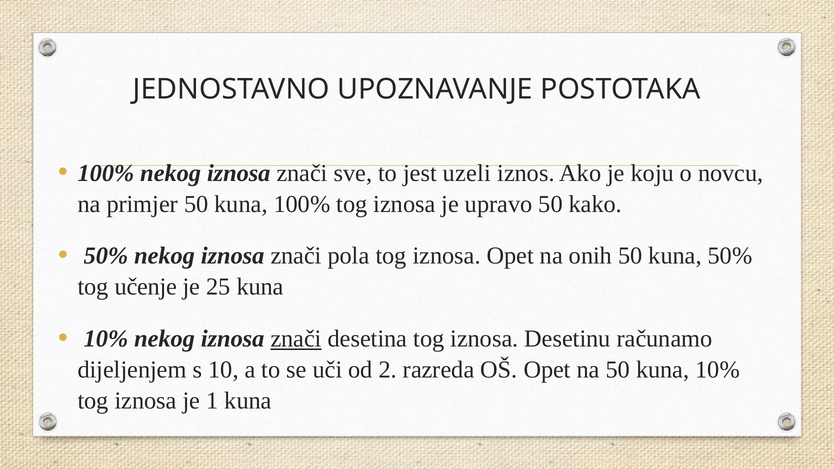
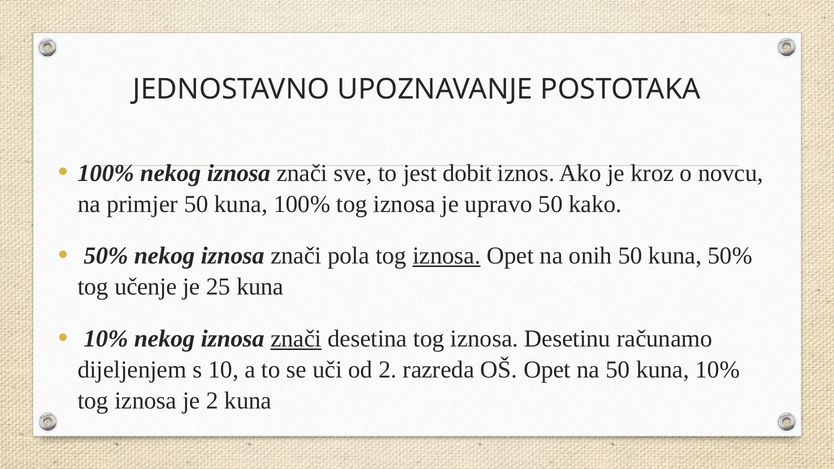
uzeli: uzeli -> dobit (467, 173)
koju: koju -> kroz (652, 173)
iznosa underline: none -> present (447, 256)
je 1: 1 -> 2 (212, 401)
